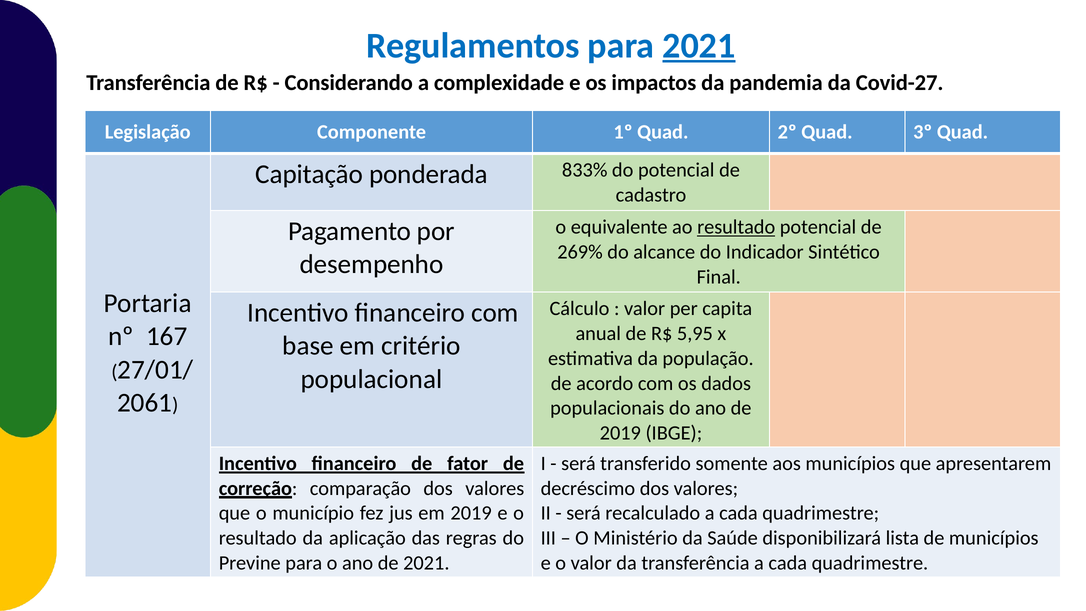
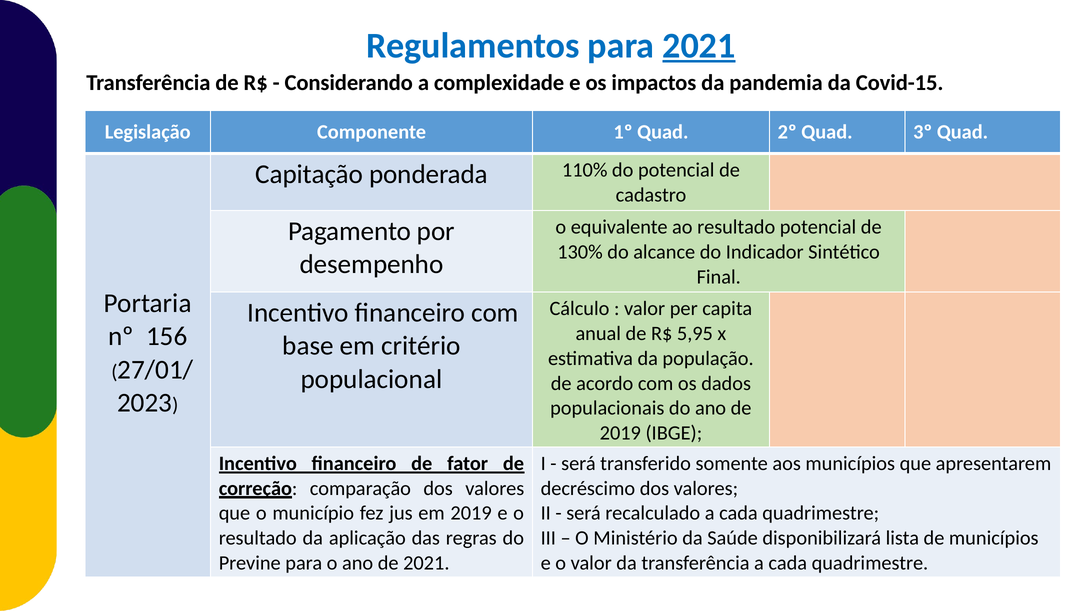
Covid-27: Covid-27 -> Covid-15 (900, 83)
833%: 833% -> 110% (585, 170)
resultado underline: present -> none (736, 227)
269%: 269% -> 130% (580, 252)
167: 167 -> 156 (167, 336)
2061: 2061 -> 2023 (145, 403)
